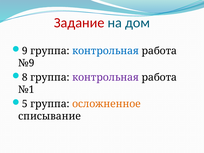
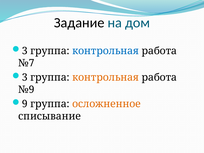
Задание colour: red -> black (79, 23)
9: 9 -> 3 (25, 51)
№9: №9 -> №7 (26, 63)
8: 8 -> 3 (25, 77)
контрольная colour: purple -> orange (106, 77)
№1: №1 -> №9 (26, 90)
5: 5 -> 9 (25, 104)
